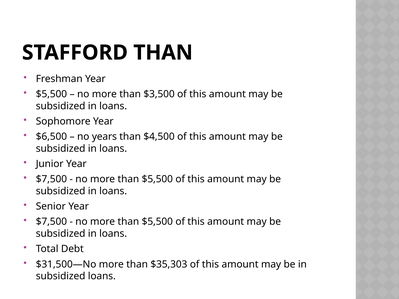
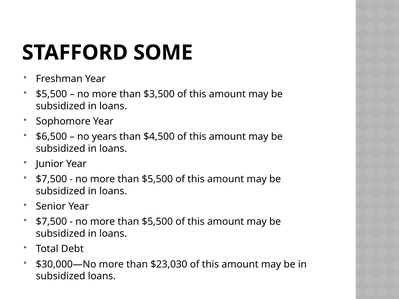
STAFFORD THAN: THAN -> SOME (163, 53)
$31,500—No: $31,500—No -> $30,000—No (66, 264)
$35,303: $35,303 -> $23,030 (169, 264)
